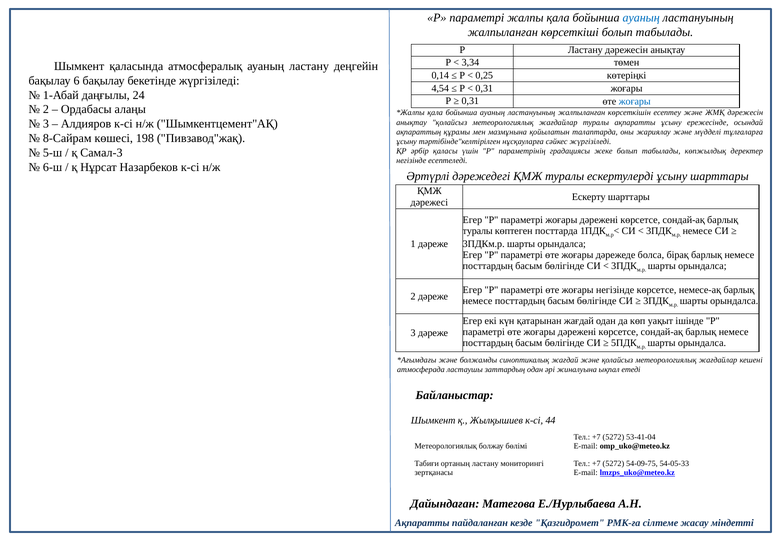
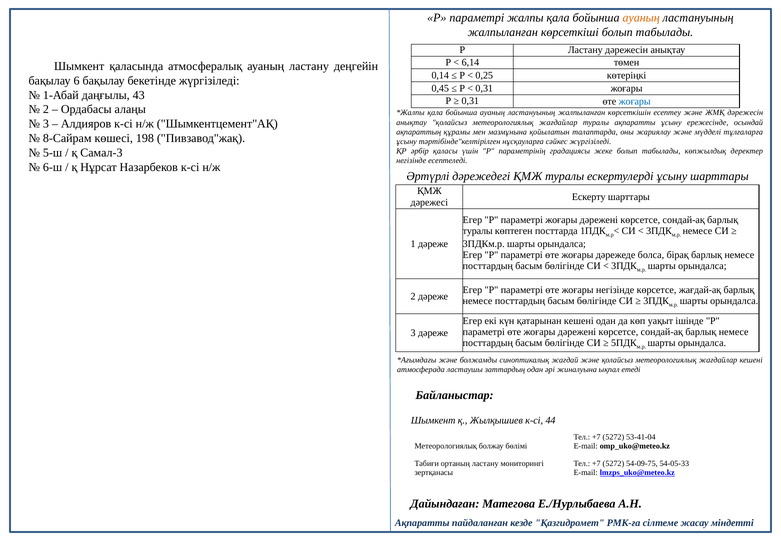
ауаның colour: blue -> orange (641, 18)
3,34: 3,34 -> 6,14 (470, 62)
4,54: 4,54 -> 0,45 (440, 88)
24: 24 -> 43 (139, 95)
немесе-ақ: немесе-ақ -> жағдай-ақ (700, 290)
қатарынан жағдай: жағдай -> кешені (579, 321)
